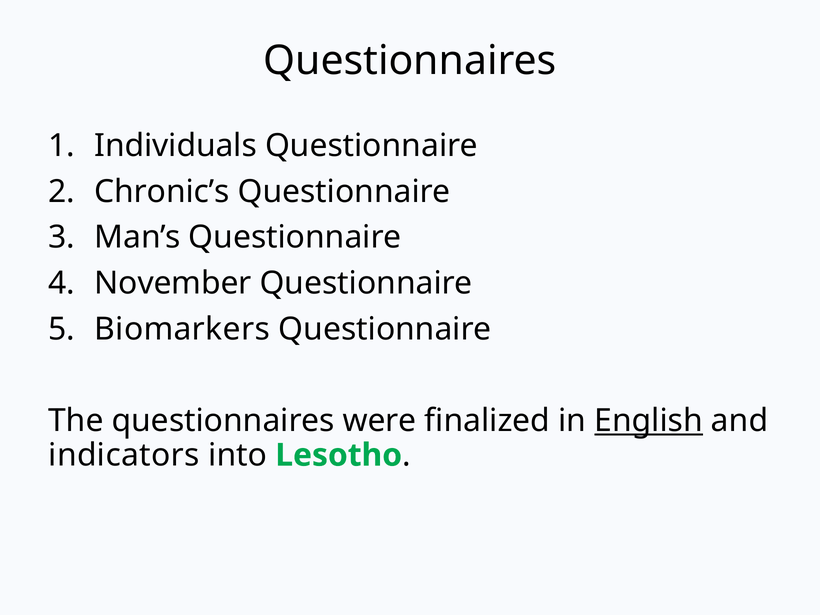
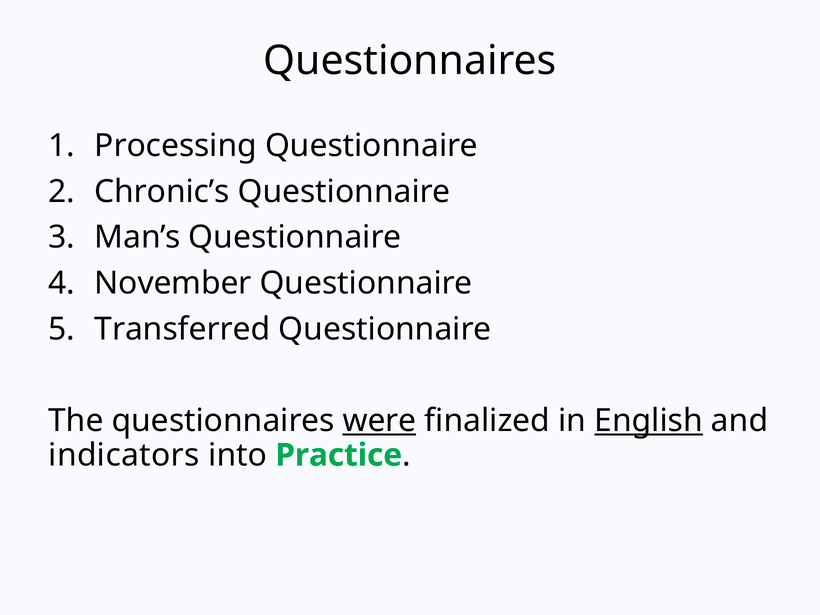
Individuals: Individuals -> Processing (176, 146)
Biomarkers: Biomarkers -> Transferred (182, 329)
were underline: none -> present (380, 421)
Lesotho: Lesotho -> Practice (339, 455)
